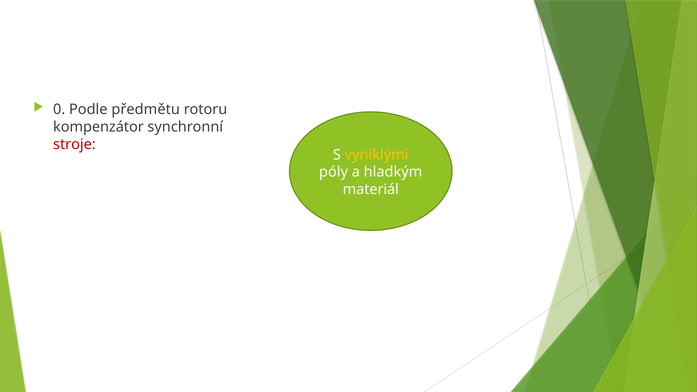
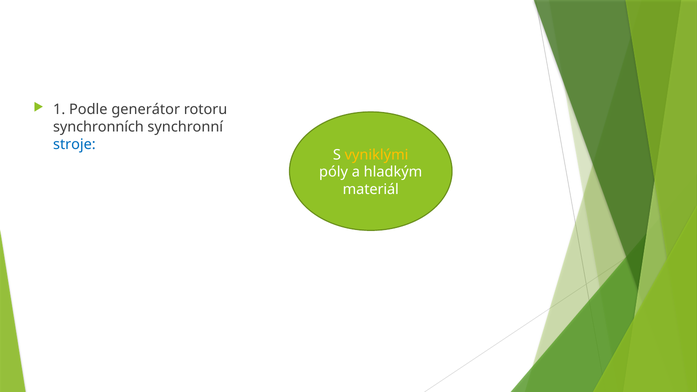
0: 0 -> 1 (59, 110)
předmětu: předmětu -> generátor (146, 110)
kompenzátor: kompenzátor -> synchronních (98, 127)
stroje colour: red -> blue (74, 144)
